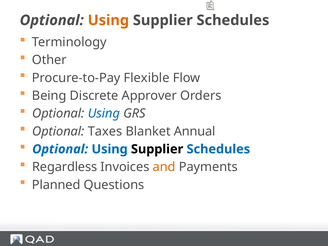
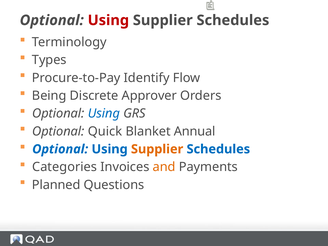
Using colour: orange -> red (108, 20)
Other: Other -> Types (49, 60)
Flexible: Flexible -> Identify (147, 78)
Taxes: Taxes -> Quick (105, 131)
Supplier colour: black -> orange (157, 149)
Regardless: Regardless -> Categories (65, 167)
